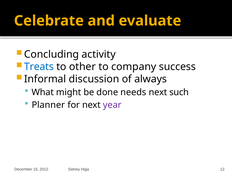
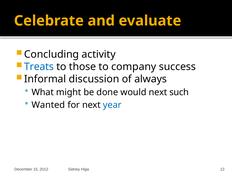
other: other -> those (82, 67)
needs: needs -> would (133, 92)
Planner: Planner -> Wanted (48, 105)
year colour: purple -> blue (112, 105)
